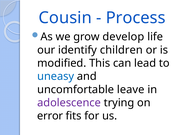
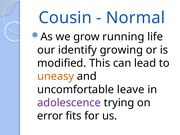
Process: Process -> Normal (136, 18)
develop: develop -> running (123, 37)
children: children -> growing (121, 50)
uneasy colour: blue -> orange (56, 76)
